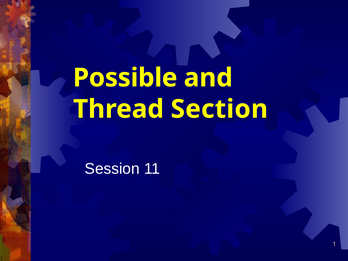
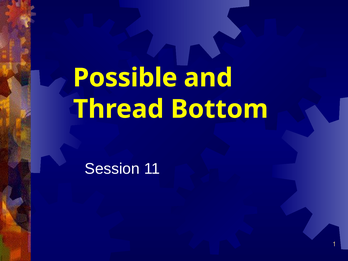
Section: Section -> Bottom (219, 109)
